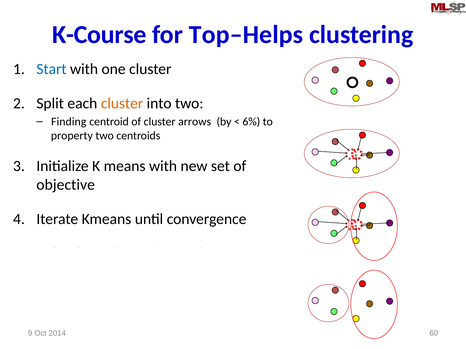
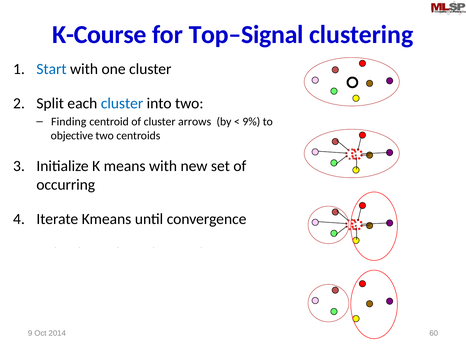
Top–Helps: Top–Helps -> Top–Signal (246, 35)
cluster colour: orange -> blue (122, 103)
6%: 6% -> 9% (251, 122)
property: property -> objective (72, 136)
objective: objective -> occurring (66, 185)
